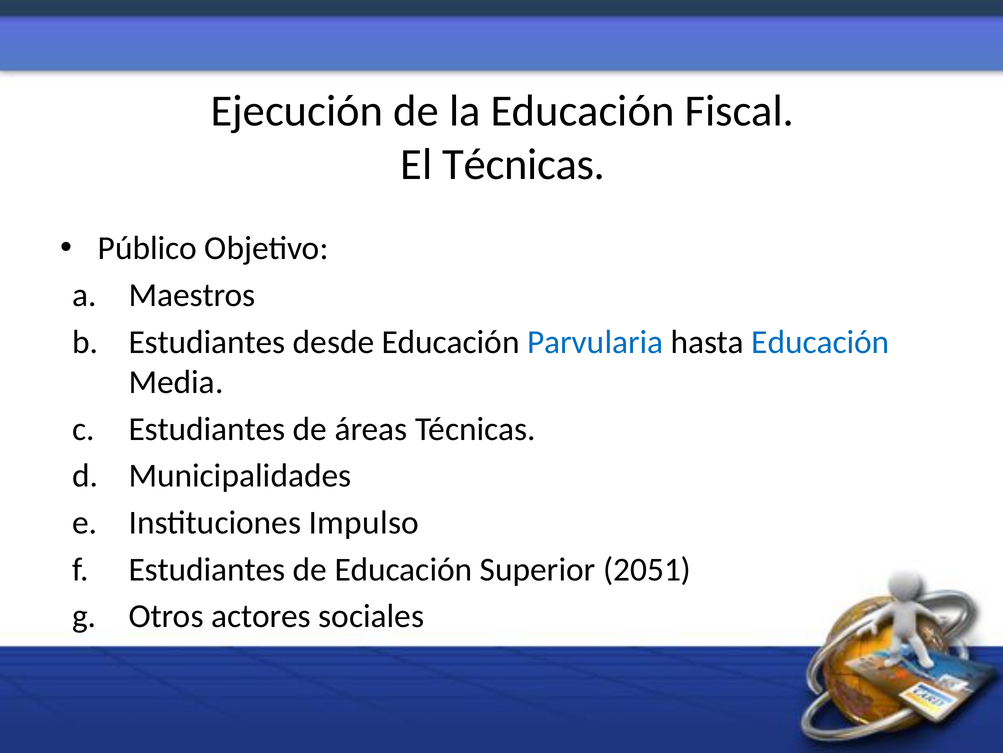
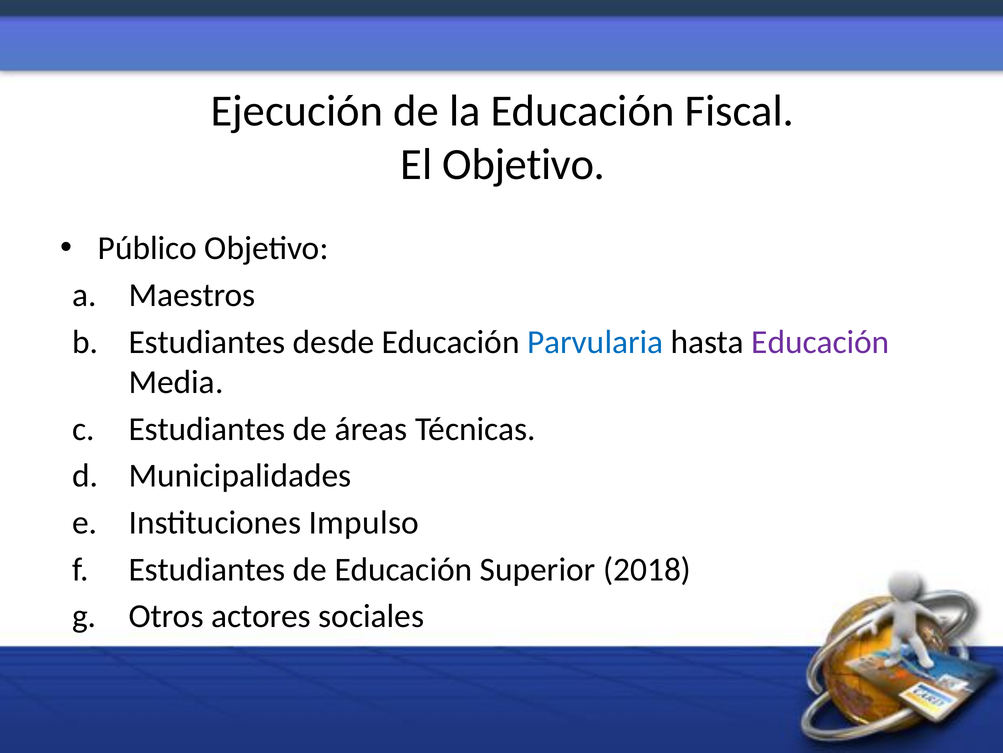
El Técnicas: Técnicas -> Objetivo (524, 164)
Educación colour: blue -> purple (820, 342)
2051: 2051 -> 2018 (647, 569)
